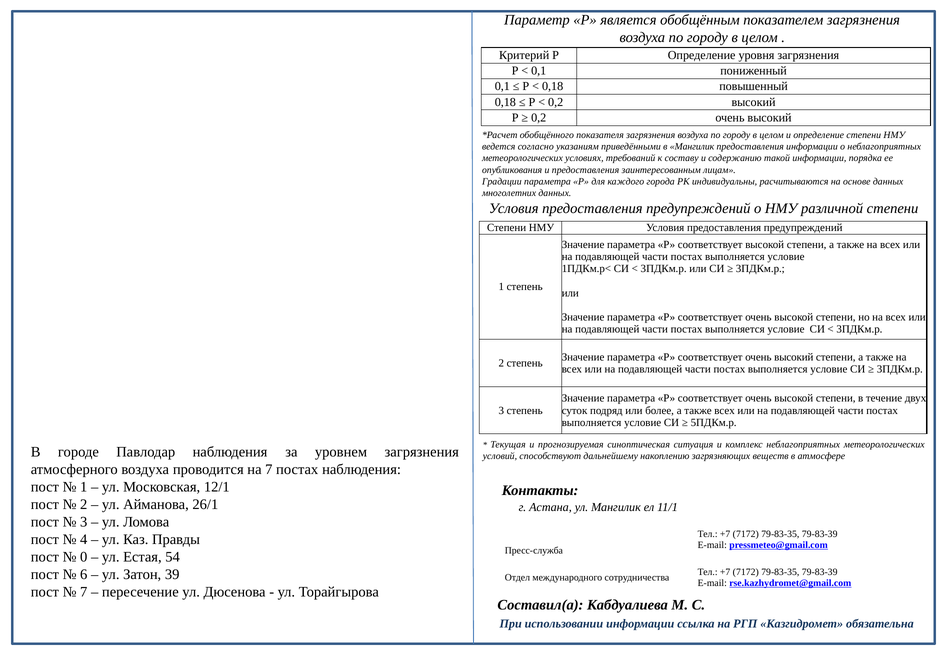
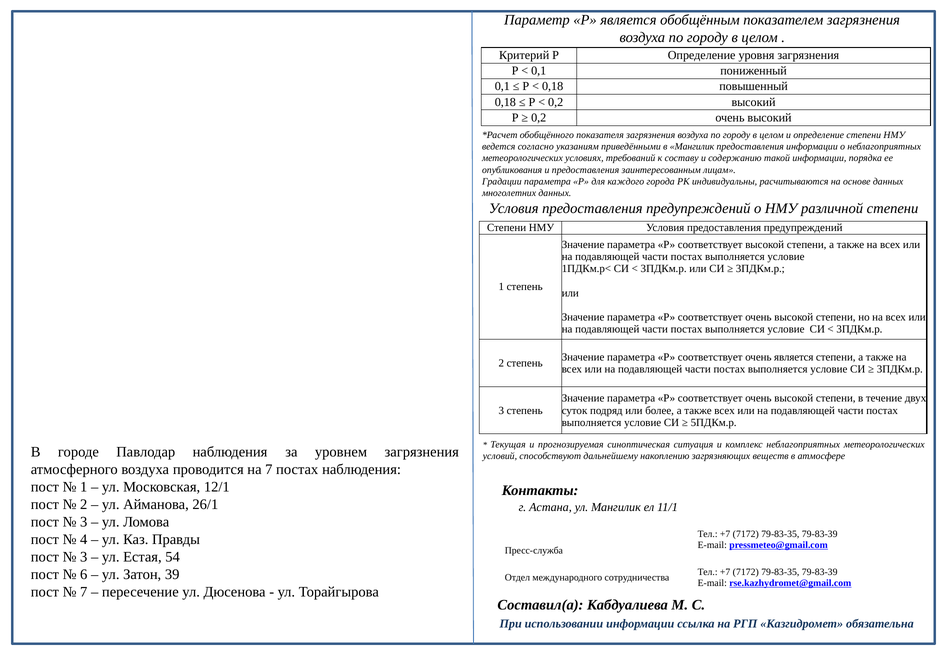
соответствует очень высокий: высокий -> является (794, 357)
0: 0 -> 3 (84, 557)
